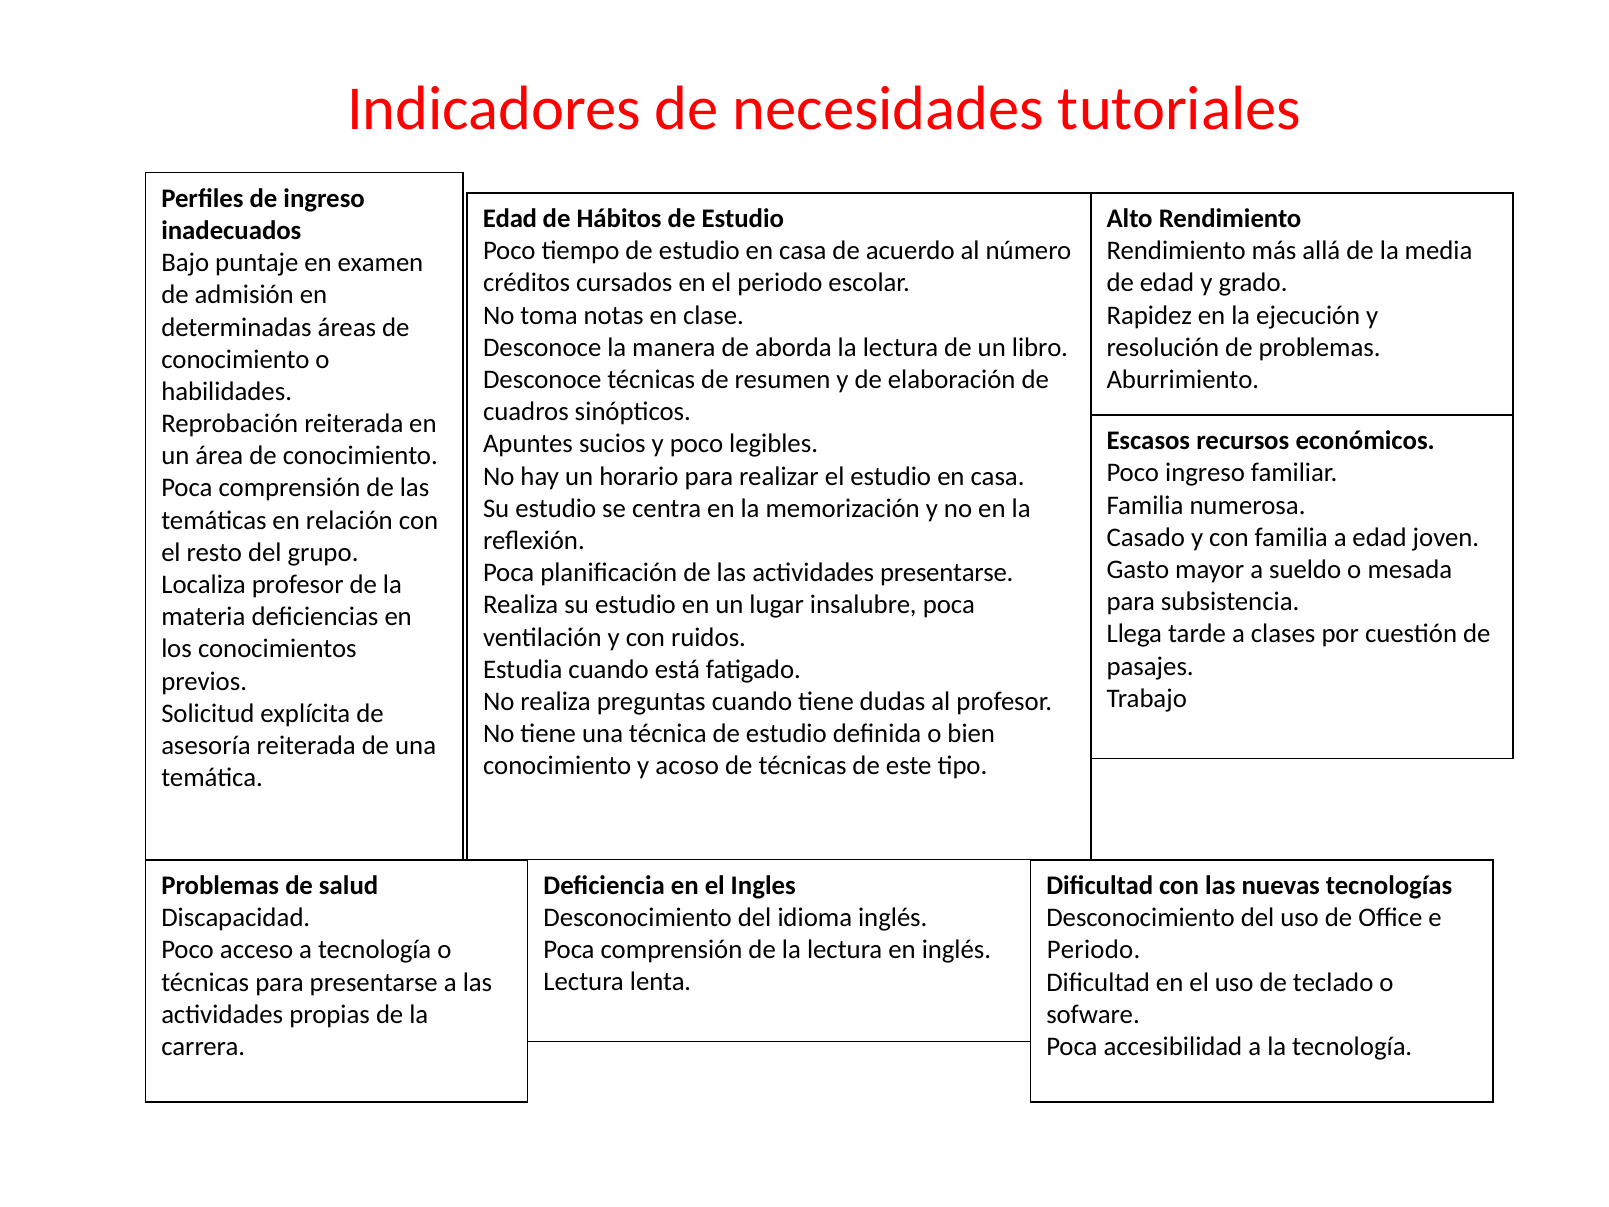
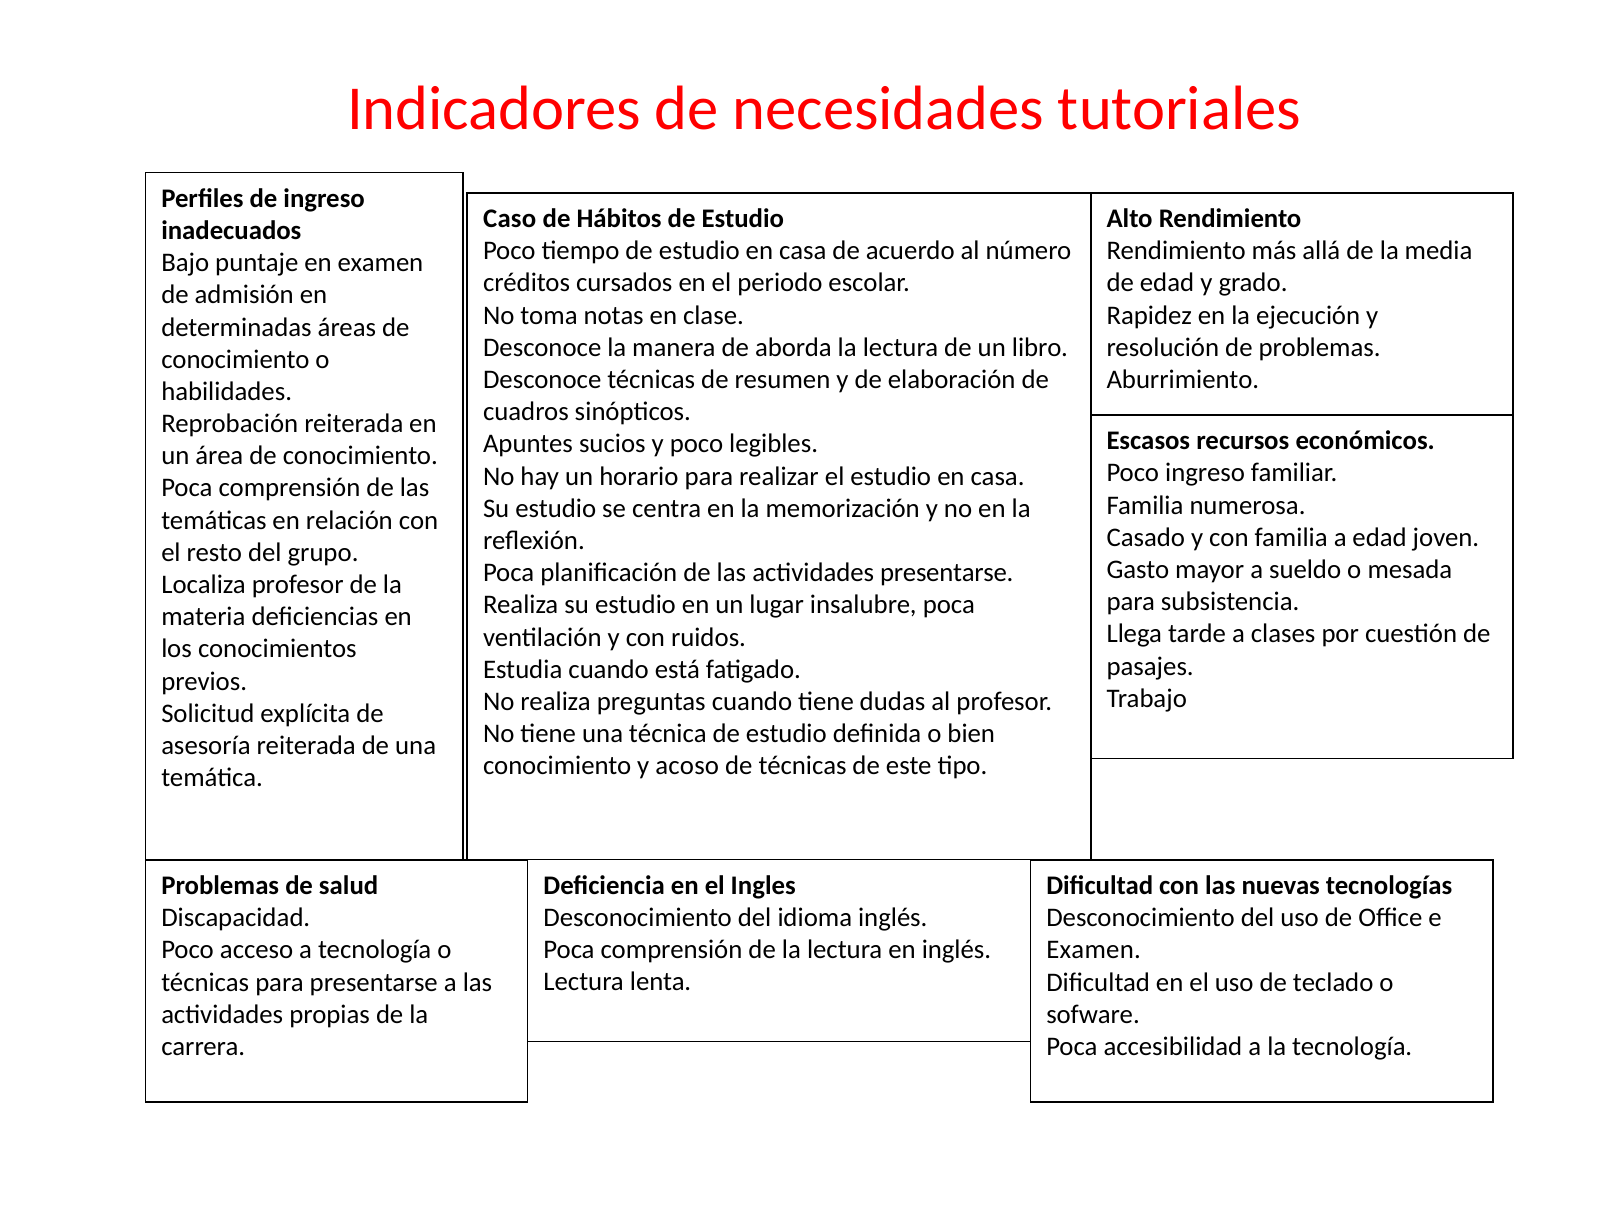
Edad: Edad -> Caso (510, 219)
Periodo: Periodo -> Examen (1094, 950)
